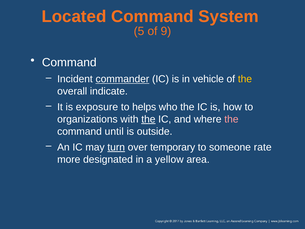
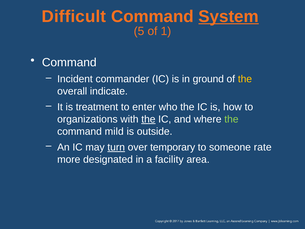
Located: Located -> Difficult (74, 16)
System underline: none -> present (229, 16)
9: 9 -> 1 (166, 31)
commander underline: present -> none (122, 79)
vehicle: vehicle -> ground (208, 79)
exposure: exposure -> treatment (97, 107)
helps: helps -> enter (144, 107)
the colour: pink -> light green (231, 119)
until: until -> mild (114, 131)
yellow: yellow -> facility (169, 159)
